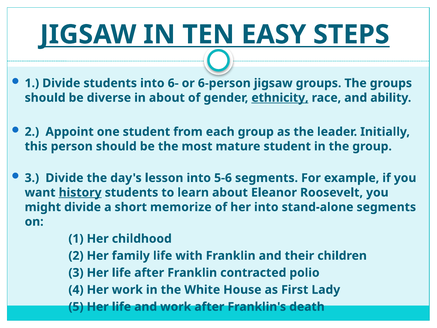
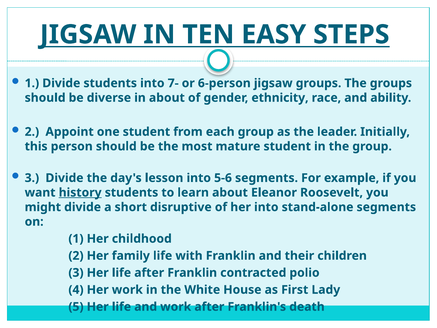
6-: 6- -> 7- (173, 83)
ethnicity underline: present -> none (280, 98)
memorize: memorize -> disruptive (181, 207)
